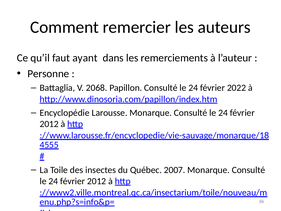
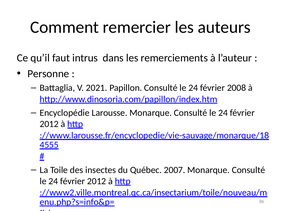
ayant: ayant -> intrus (85, 58)
2068: 2068 -> 2021 (97, 88)
2022: 2022 -> 2008 (236, 88)
